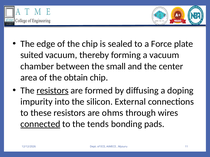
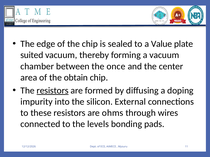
Force: Force -> Value (162, 44)
small: small -> once (116, 66)
connected underline: present -> none (40, 124)
tends: tends -> levels (98, 124)
